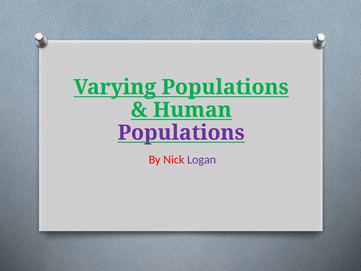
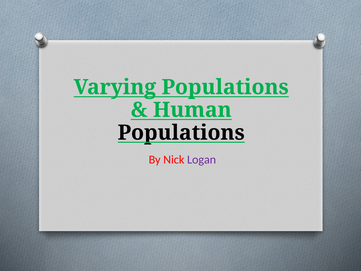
Populations colour: purple -> black (181, 133)
